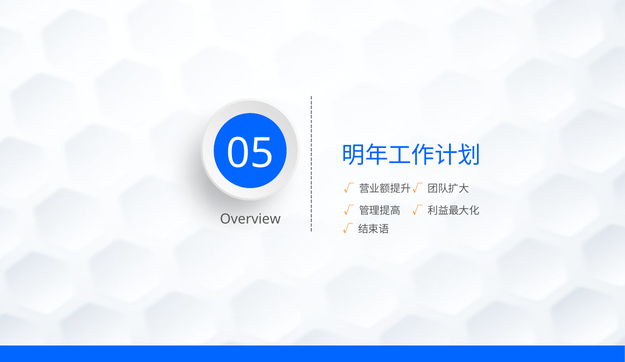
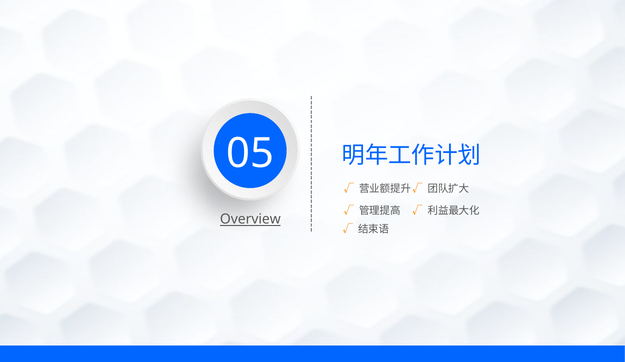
Overview underline: none -> present (250, 219)
